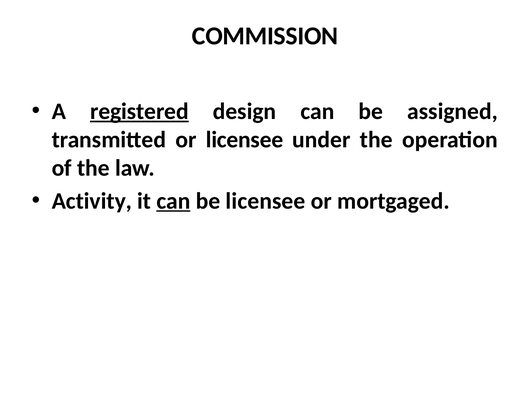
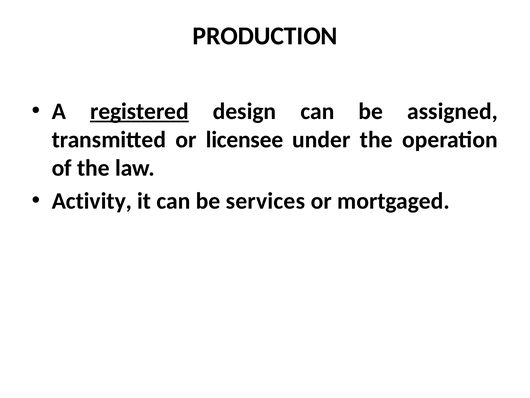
COMMISSION: COMMISSION -> PRODUCTION (265, 36)
can underline: present -> none (174, 201)
be licensee: licensee -> services (265, 201)
